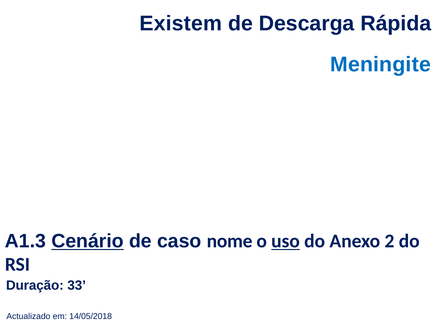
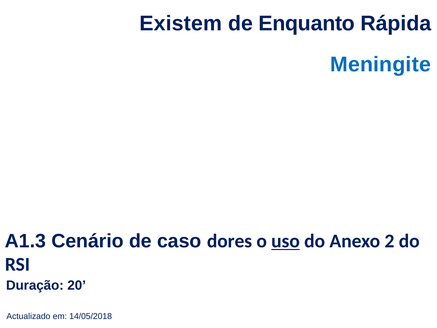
Descarga: Descarga -> Enquanto (307, 23)
Cenário underline: present -> none (88, 241)
nome: nome -> dores (230, 241)
33: 33 -> 20 (77, 285)
